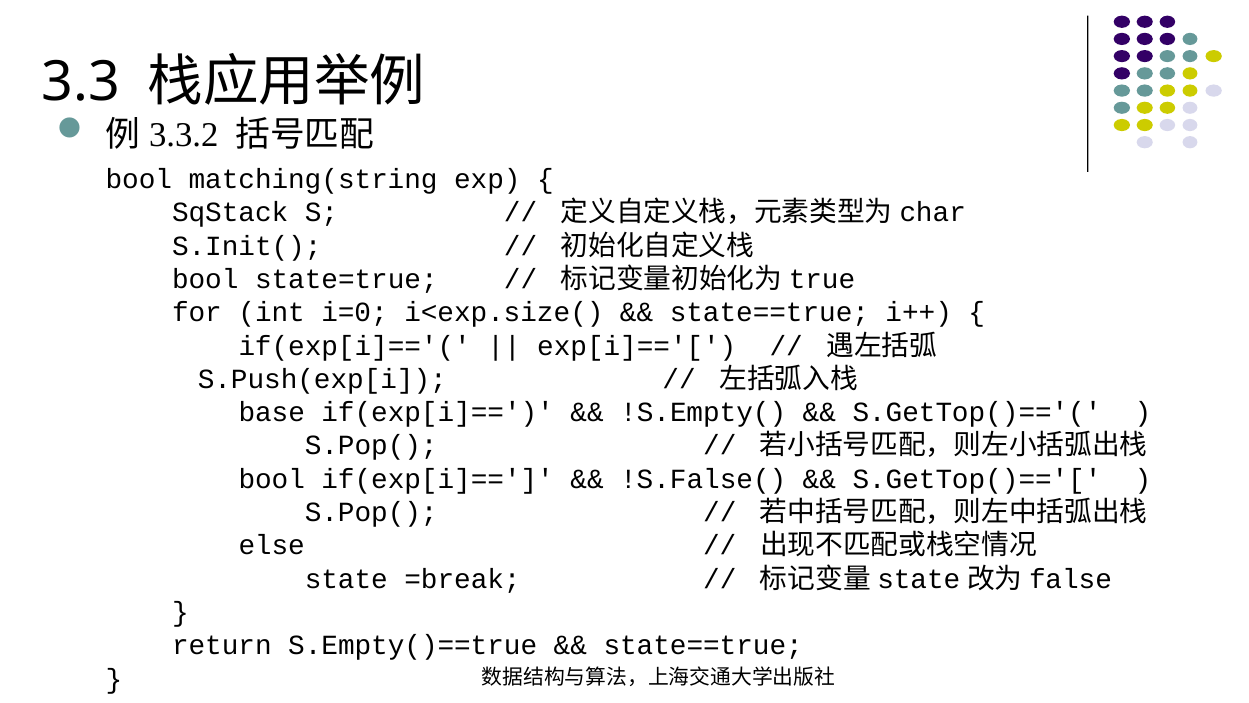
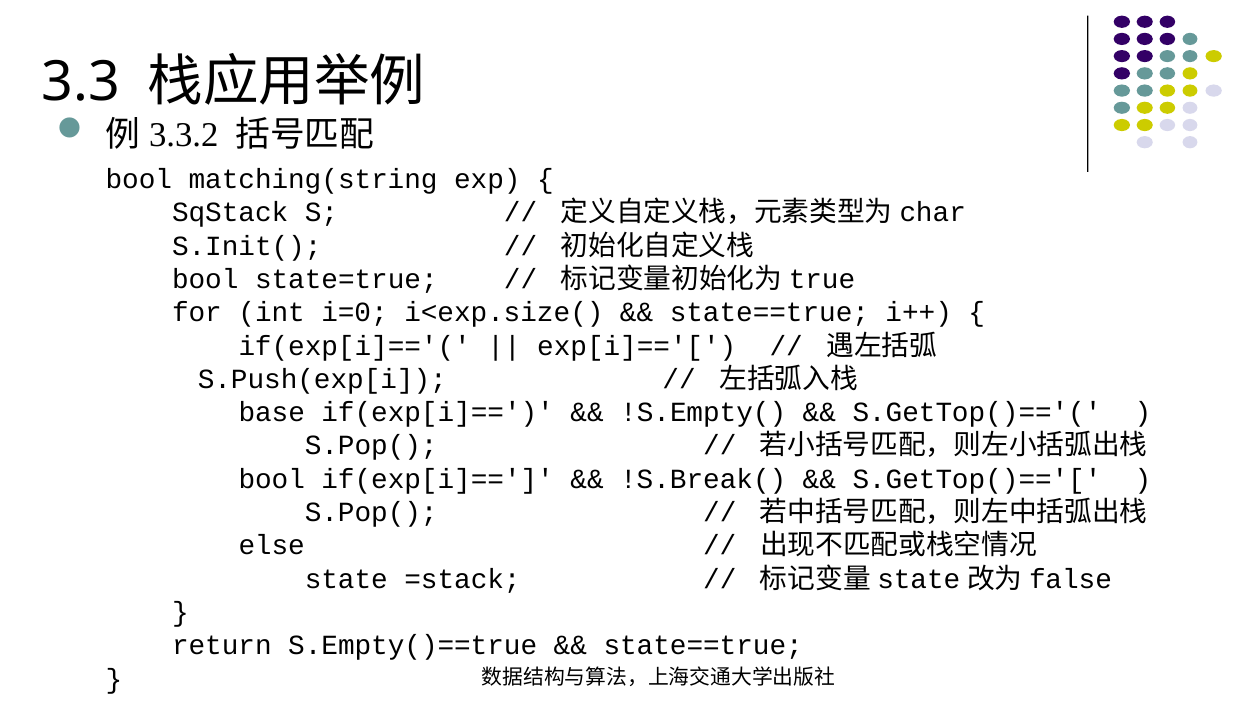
!S.False(: !S.False( -> !S.Break( (703, 479)
=break: =break -> =stack (462, 579)
